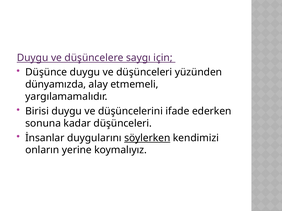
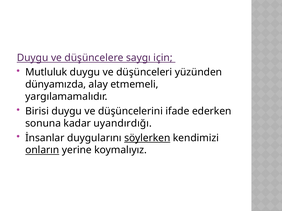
Düşünce: Düşünce -> Mutluluk (46, 72)
kadar düşünceleri: düşünceleri -> uyandırdığı (123, 124)
onların underline: none -> present (42, 150)
